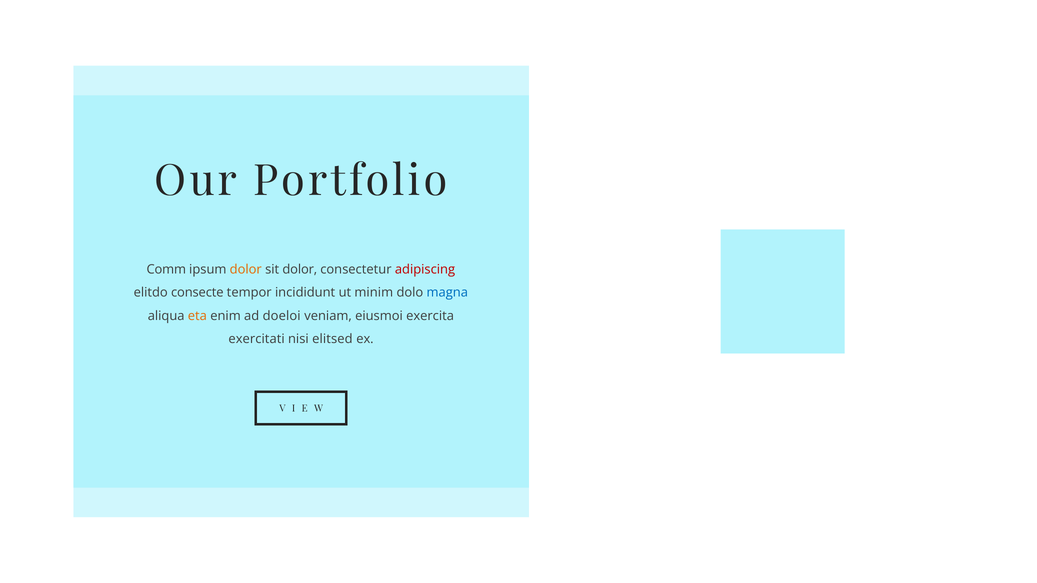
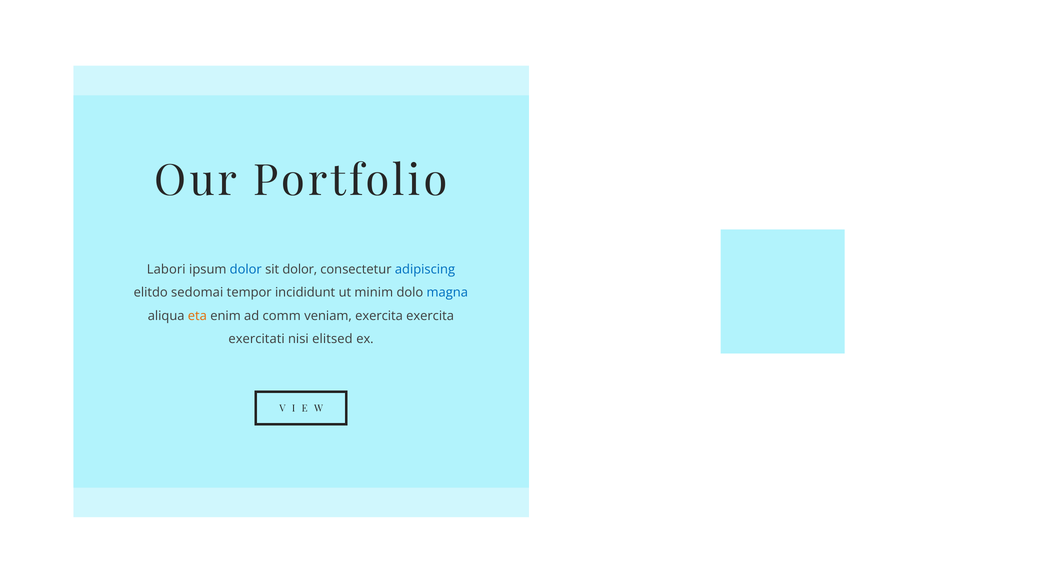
Comm: Comm -> Labori (166, 269)
dolor colour: orange -> blue (246, 269)
adipiscing colour: red -> blue (425, 269)
consecte: consecte -> sedomai (197, 293)
doeloi: doeloi -> comm (282, 316)
veniam eiusmoi: eiusmoi -> exercita (379, 316)
